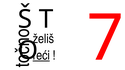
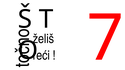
reći underline: present -> none (41, 56)
